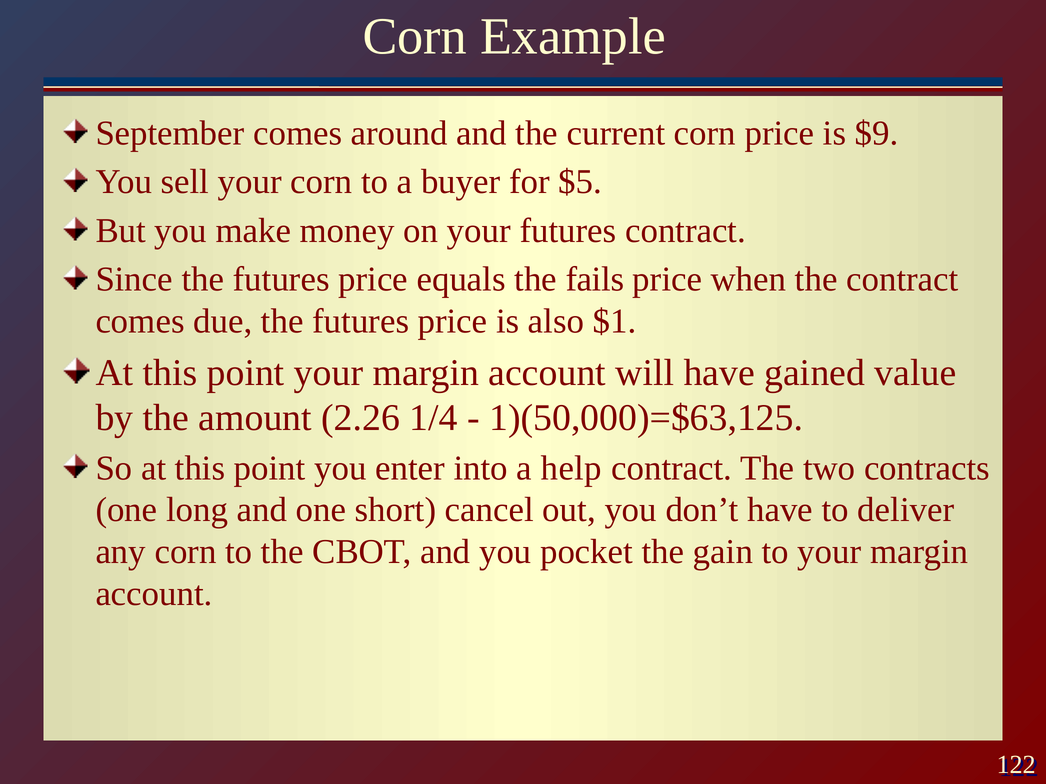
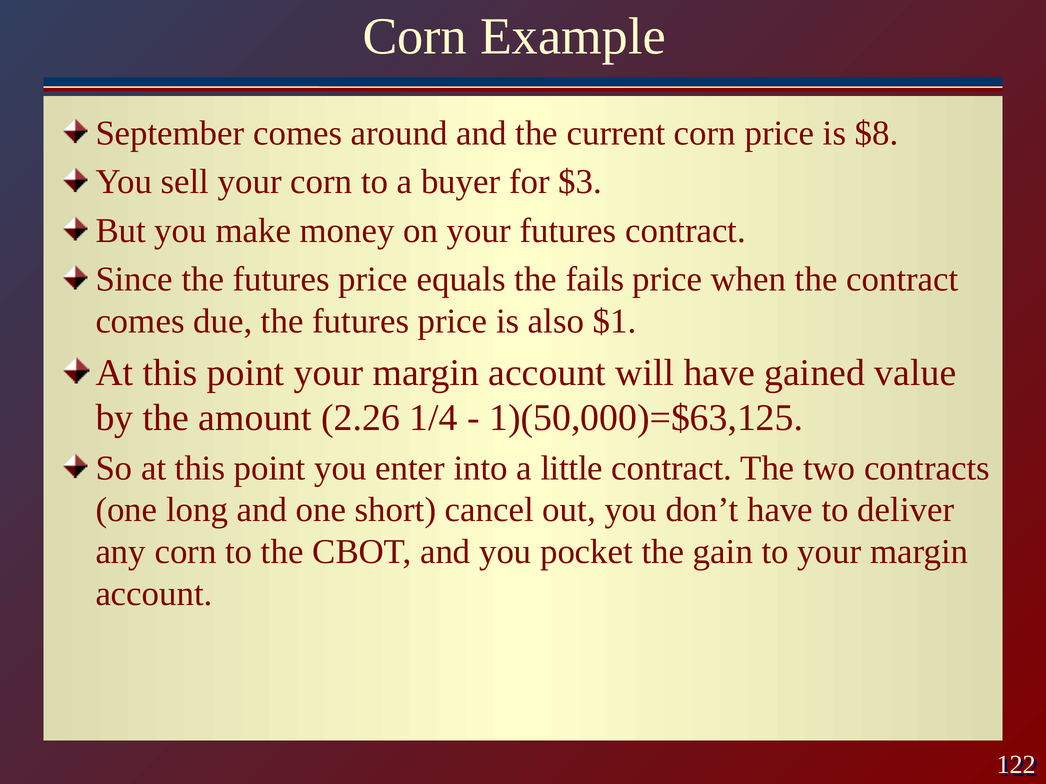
$9: $9 -> $8 (877, 133)
$5: $5 -> $3 (580, 182)
help: help -> little (572, 468)
